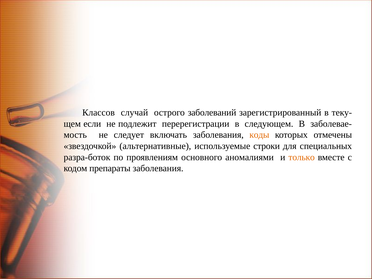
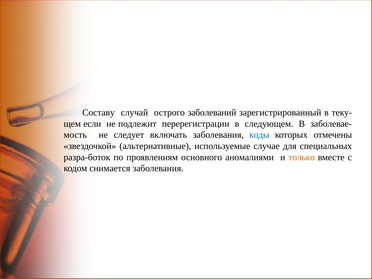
Классов: Классов -> Составу (99, 113)
коды colour: orange -> blue (259, 135)
строки: строки -> случае (267, 146)
препараты: препараты -> снимается (110, 168)
